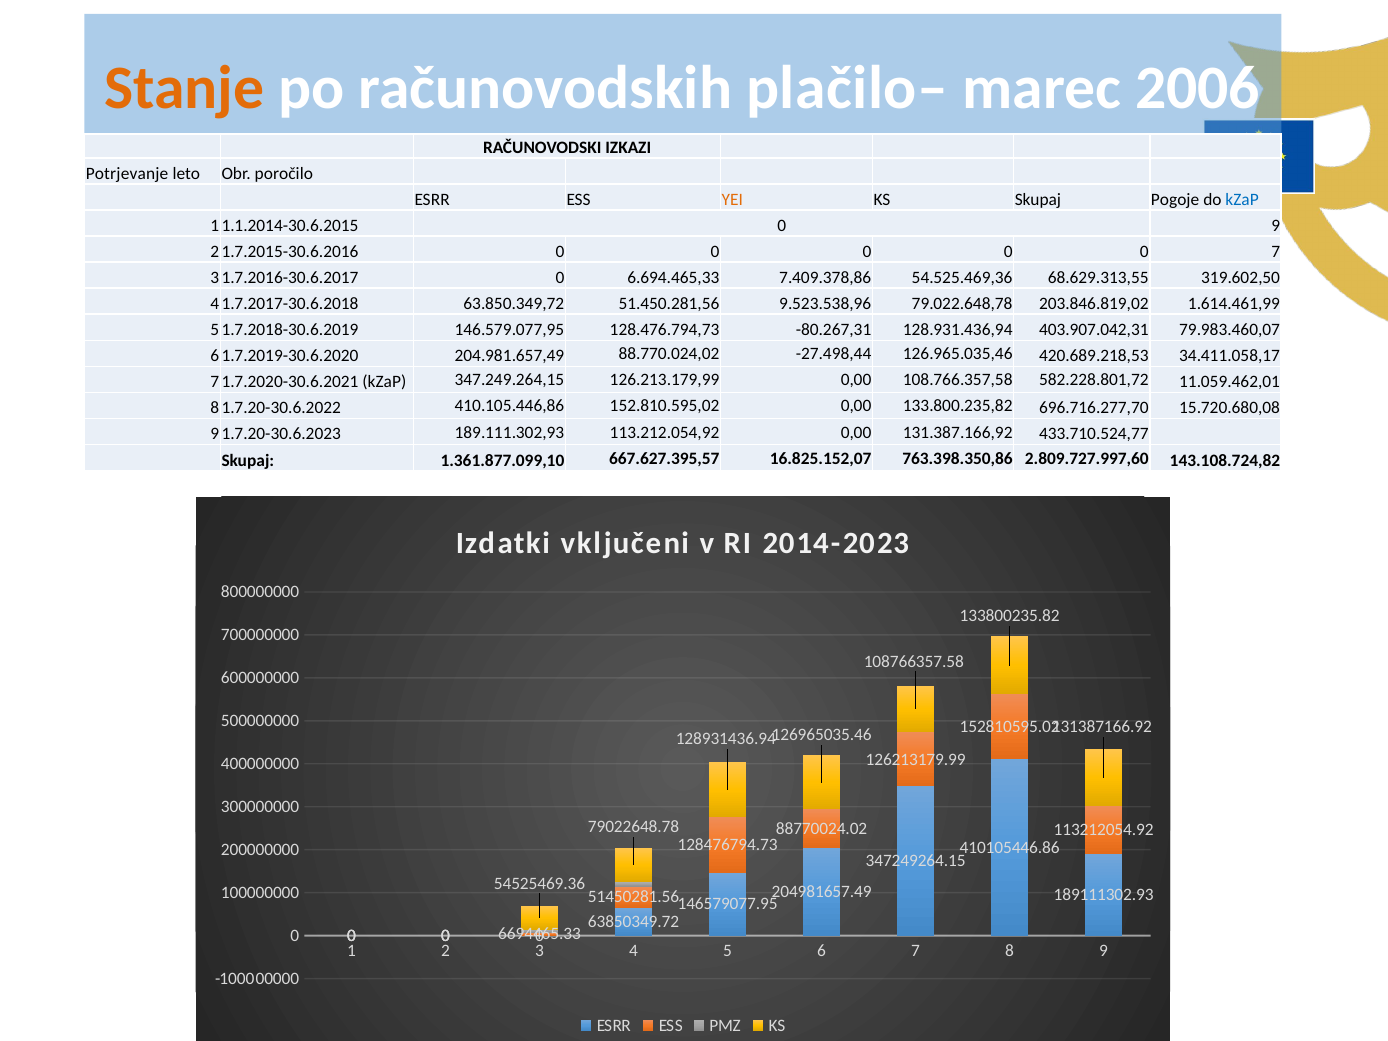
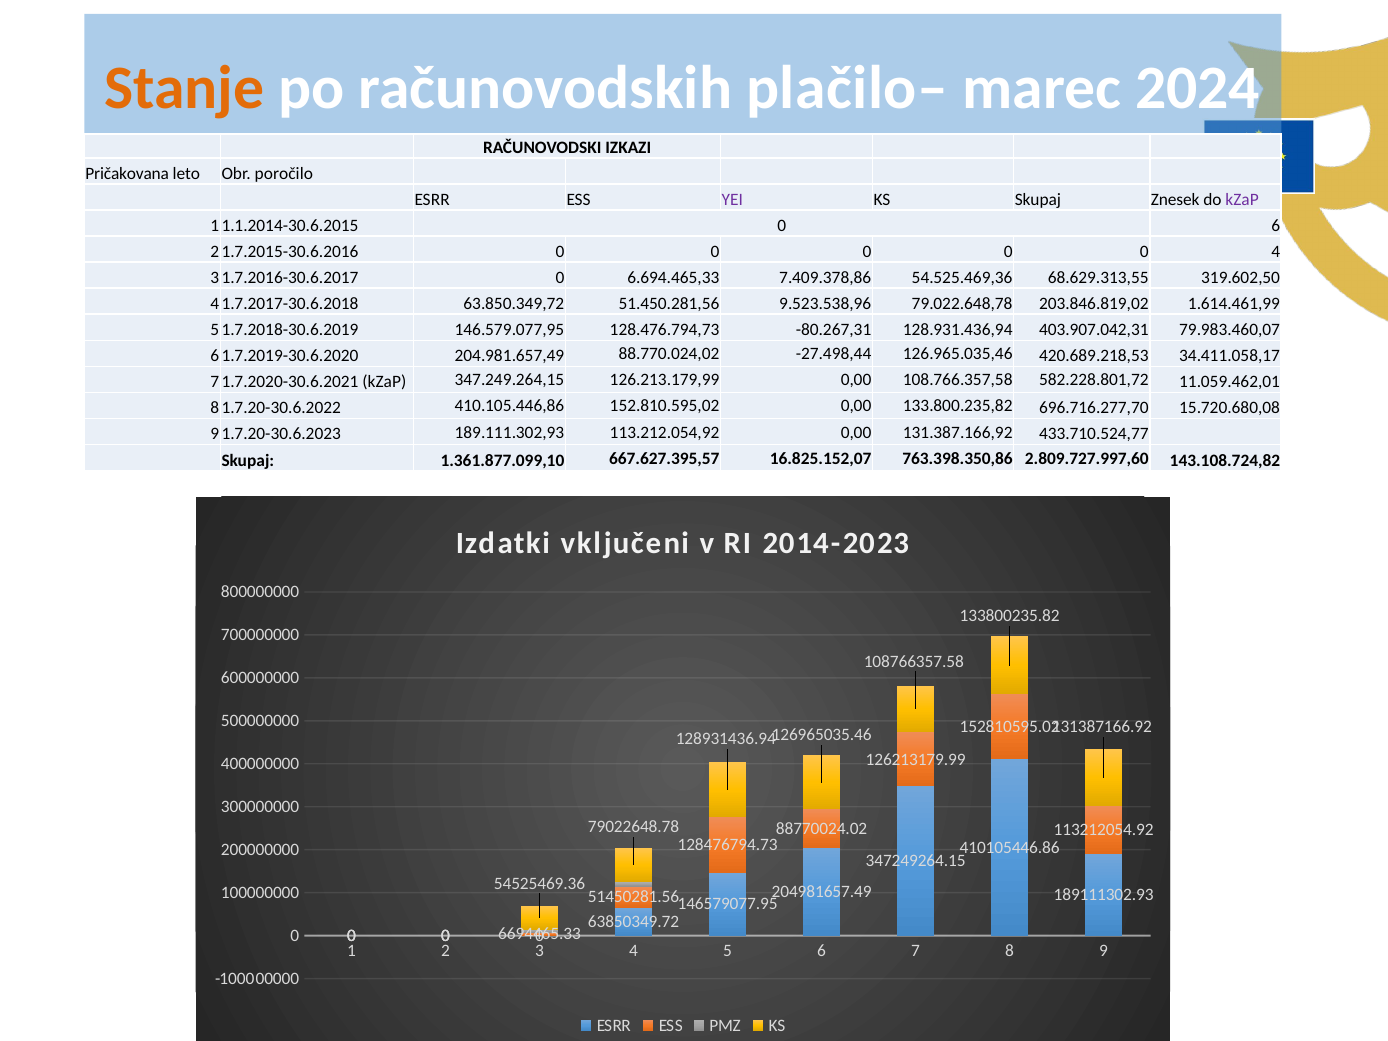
2006: 2006 -> 2024 (1198, 88)
Potrjevanje: Potrjevanje -> Pričakovana (127, 174)
YEI colour: orange -> purple (732, 200)
Pogoje: Pogoje -> Znesek (1175, 200)
kZaP colour: blue -> purple (1242, 200)
9: 9 -> 6 (1276, 226)
7: 7 -> 4 (1276, 252)
